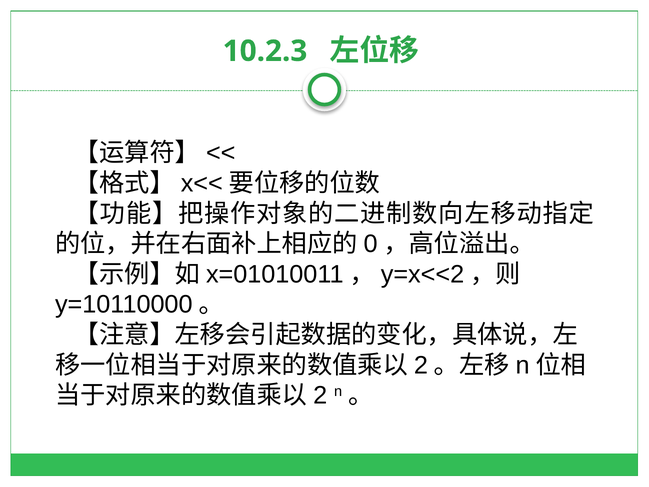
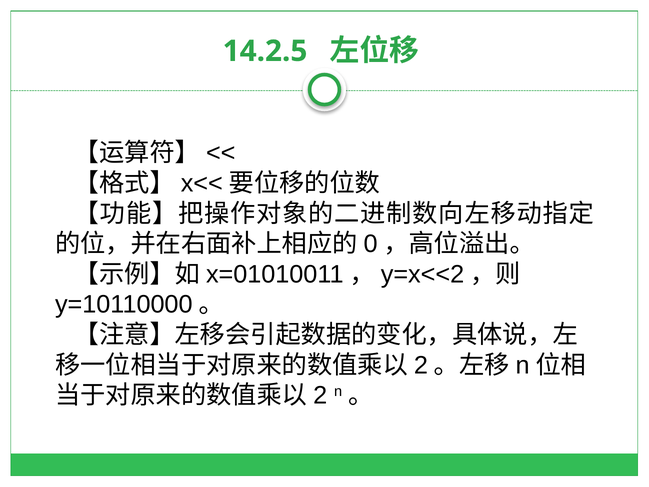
10.2.3: 10.2.3 -> 14.2.5 (265, 51)
